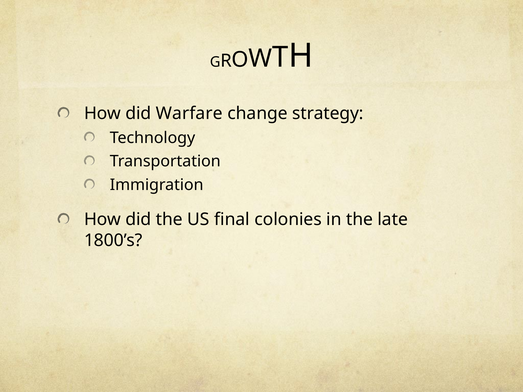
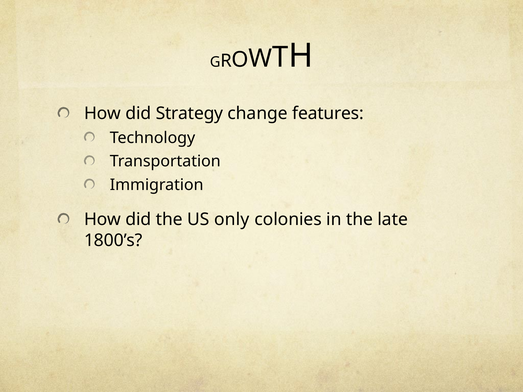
Warfare: Warfare -> Strategy (189, 114)
strategy: strategy -> features (328, 114)
final: final -> only (232, 220)
